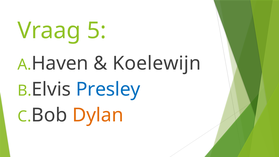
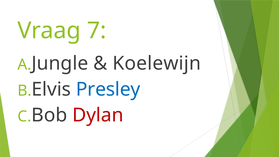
5: 5 -> 7 (97, 31)
Haven: Haven -> Jungle (60, 63)
Dylan colour: orange -> red (98, 115)
